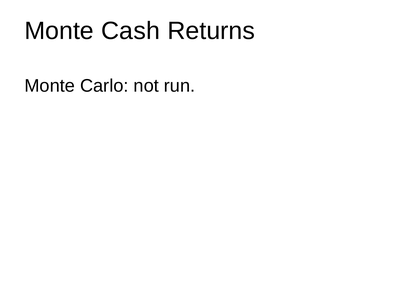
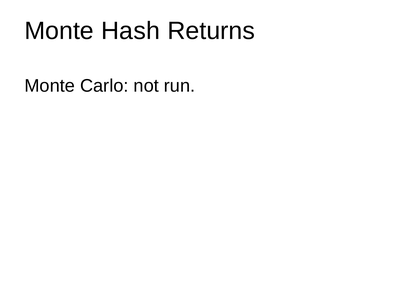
Cash: Cash -> Hash (131, 31)
